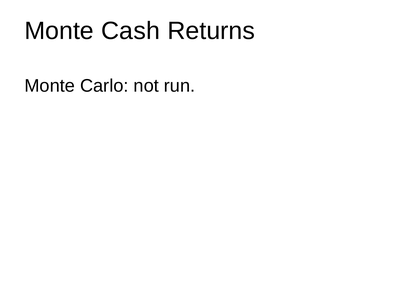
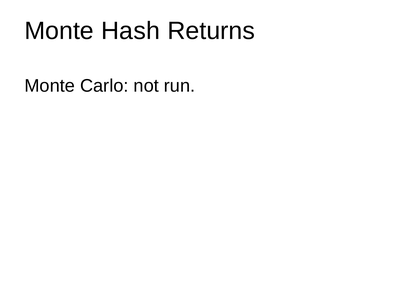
Cash: Cash -> Hash (131, 31)
